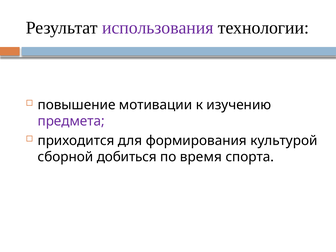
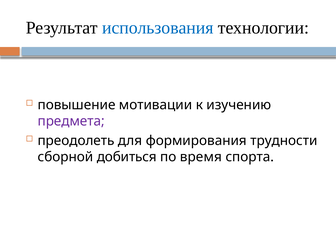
использования colour: purple -> blue (158, 28)
приходится: приходится -> преодолеть (76, 141)
культурой: культурой -> трудности (284, 141)
